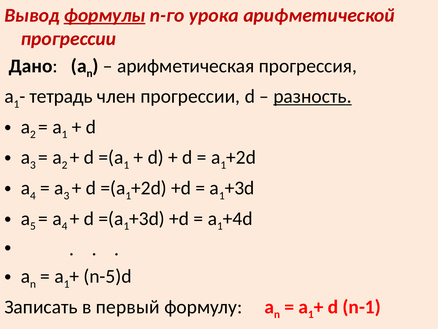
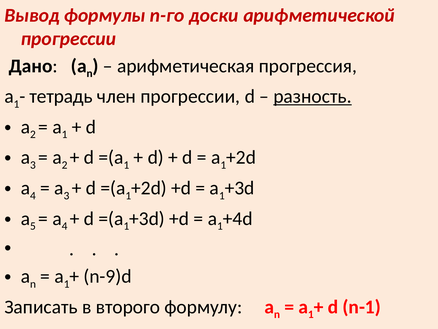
формулы underline: present -> none (105, 15)
урока: урока -> доски (214, 15)
n-5)d: n-5)d -> n-9)d (108, 276)
первый: первый -> второго (128, 307)
